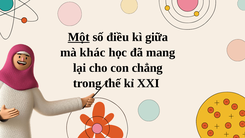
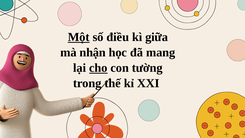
khác: khác -> nhận (93, 52)
cho underline: none -> present (98, 68)
chẳng: chẳng -> tường (147, 68)
